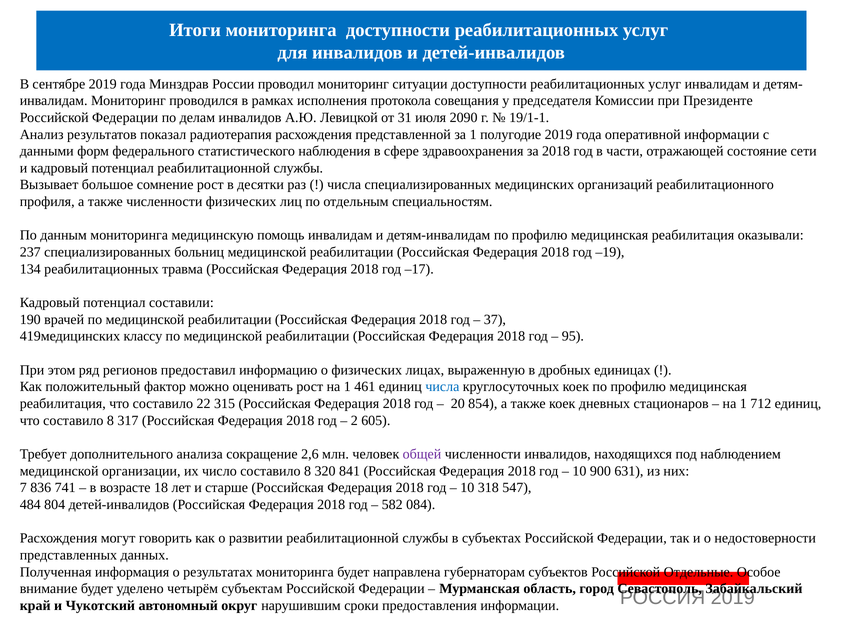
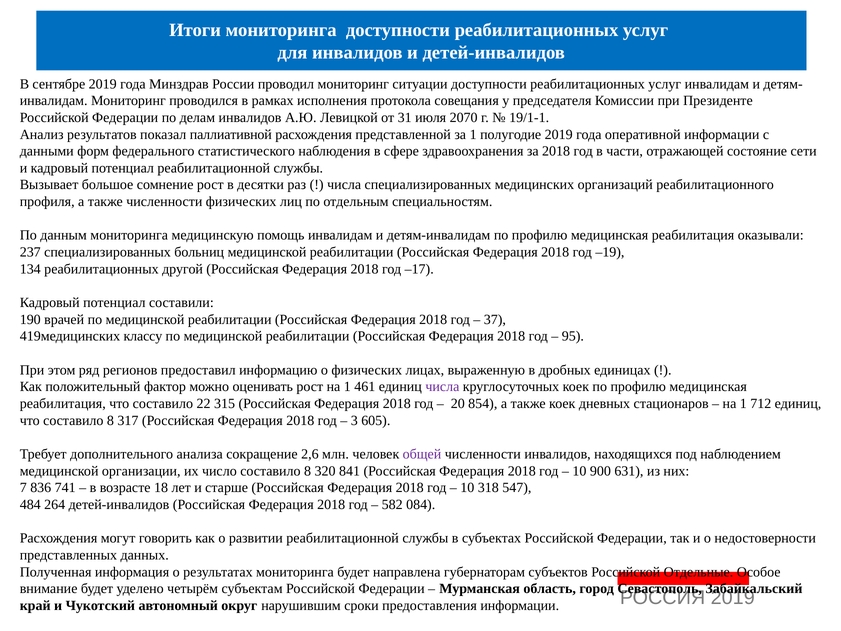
2090: 2090 -> 2070 (464, 118)
радиотерапия: радиотерапия -> паллиативной (231, 134)
травма: травма -> другой (183, 269)
числа colour: blue -> purple (442, 387)
2: 2 -> 3 (354, 420)
804: 804 -> 264 (55, 504)
